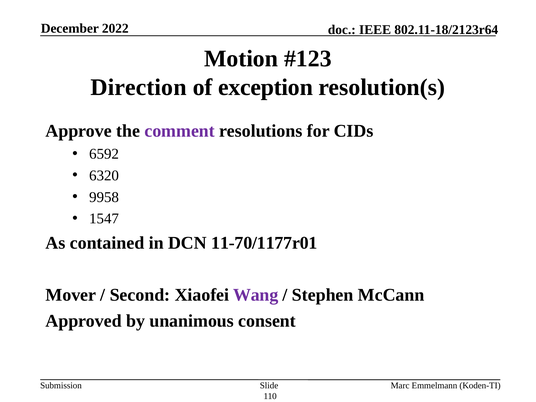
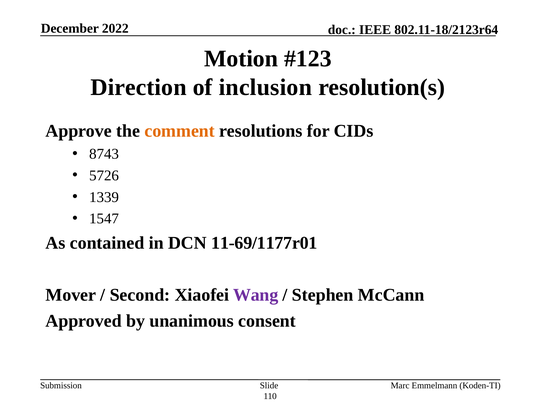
exception: exception -> inclusion (265, 87)
comment colour: purple -> orange (180, 131)
6592: 6592 -> 8743 (104, 154)
6320: 6320 -> 5726 (104, 176)
9958: 9958 -> 1339 (104, 197)
11-70/1177r01: 11-70/1177r01 -> 11-69/1177r01 (264, 243)
